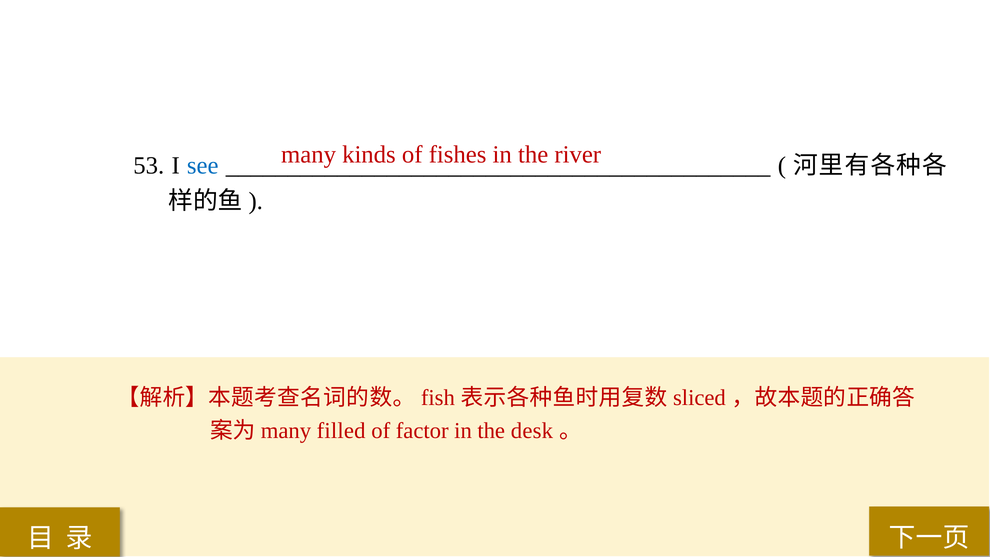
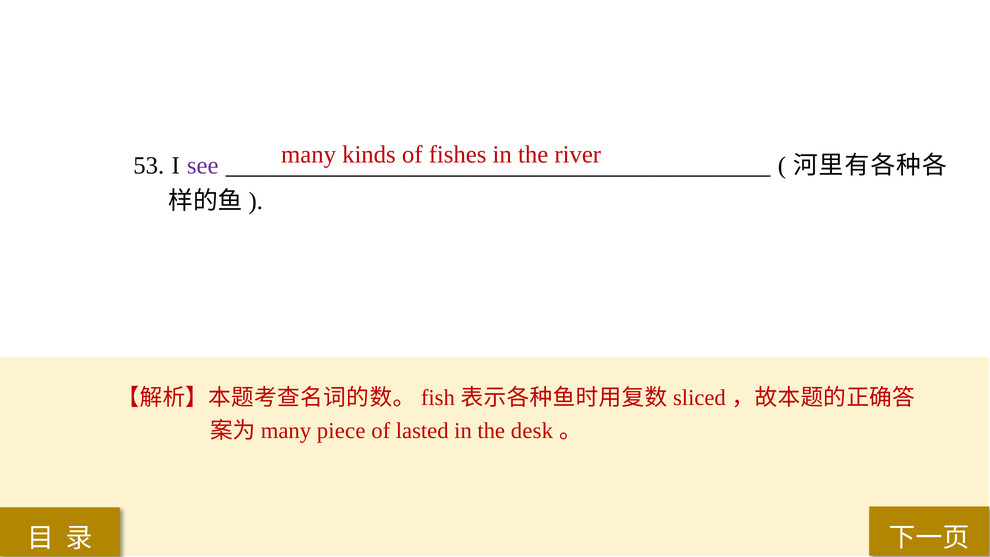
see colour: blue -> purple (203, 166)
filled: filled -> piece (341, 430)
factor: factor -> lasted (422, 430)
